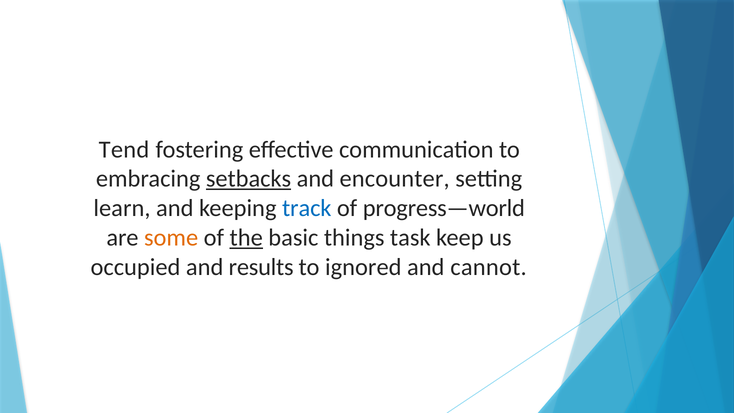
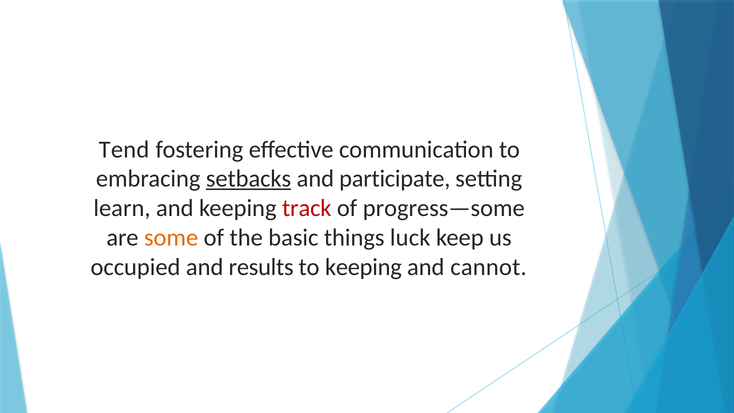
encounter: encounter -> participate (395, 179)
track colour: blue -> red (307, 208)
progress—world: progress—world -> progress—some (444, 208)
the underline: present -> none (246, 237)
task: task -> luck (410, 237)
to ignored: ignored -> keeping (363, 267)
